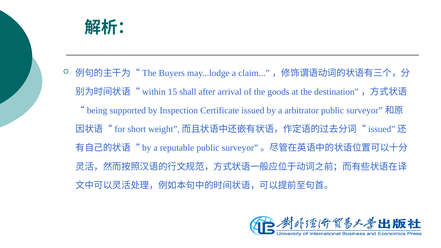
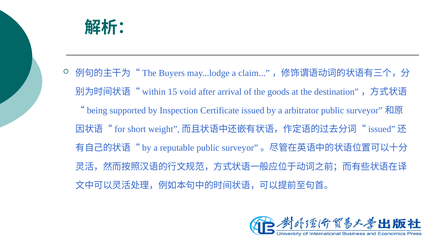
shall: shall -> void (188, 92)
